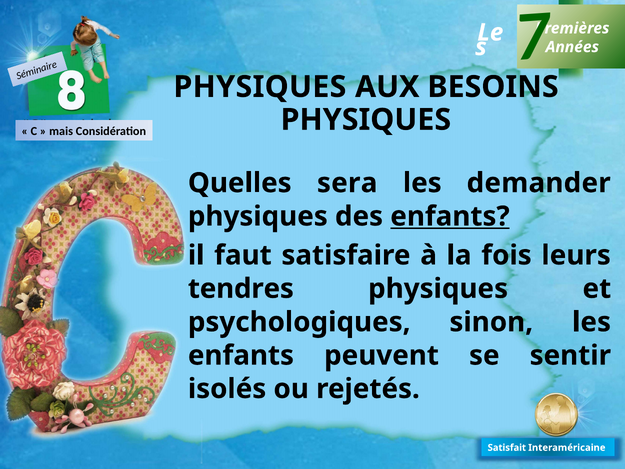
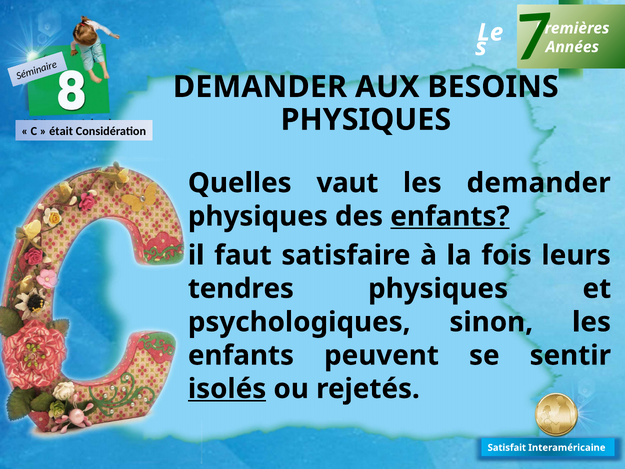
PHYSIQUES: PHYSIQUES -> DEMANDER (260, 87)
mais: mais -> était (61, 131)
sera: sera -> vaut (347, 183)
isolés underline: none -> present (227, 389)
